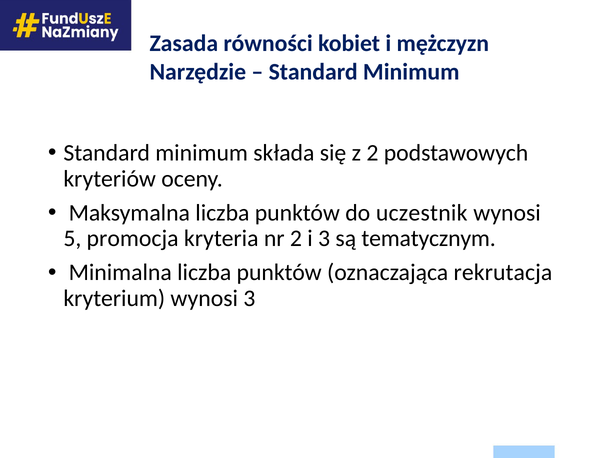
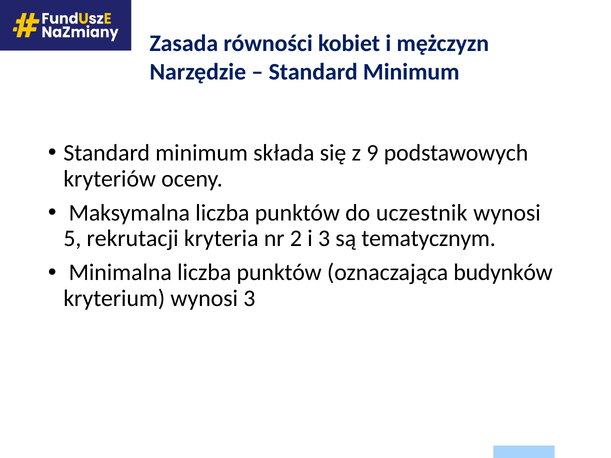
z 2: 2 -> 9 (372, 153)
promocja: promocja -> rekrutacji (133, 239)
rekrutacja: rekrutacja -> budynków (503, 273)
